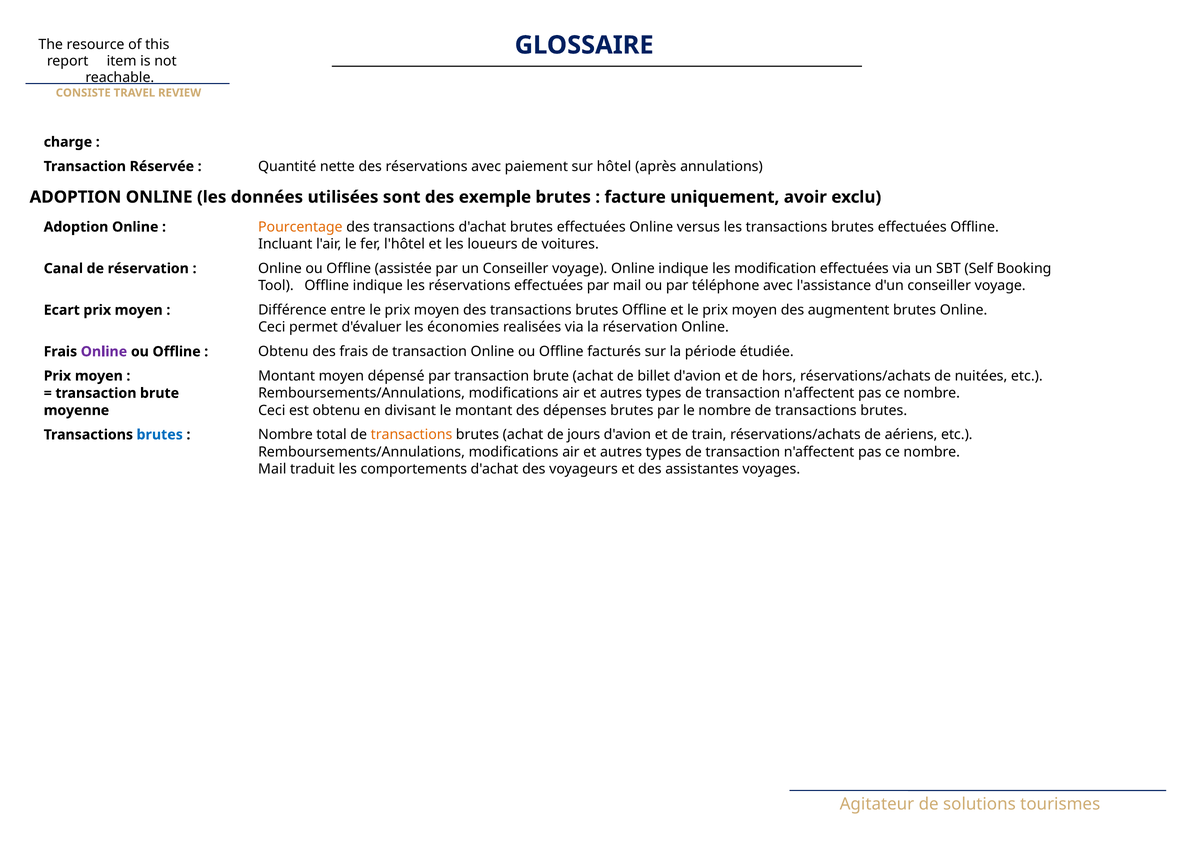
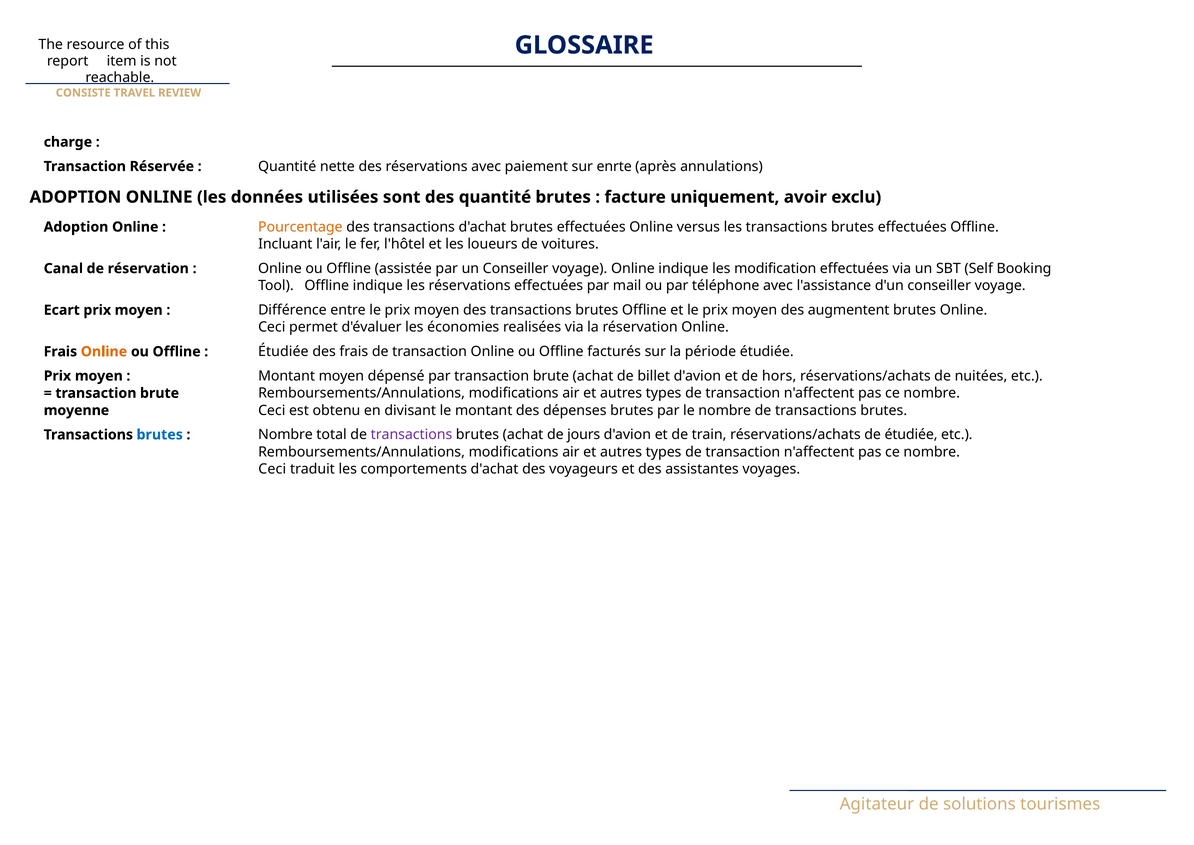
hôtel: hôtel -> enrte (614, 166)
des exemple: exemple -> quantité (495, 197)
Online colour: purple -> orange (104, 352)
Obtenu: Obtenu -> Étudiée (283, 352)
transactions colour: orange -> purple (412, 435)
de aériens: aériens -> étudiée (911, 435)
Mail: Mail -> Ceci (272, 469)
